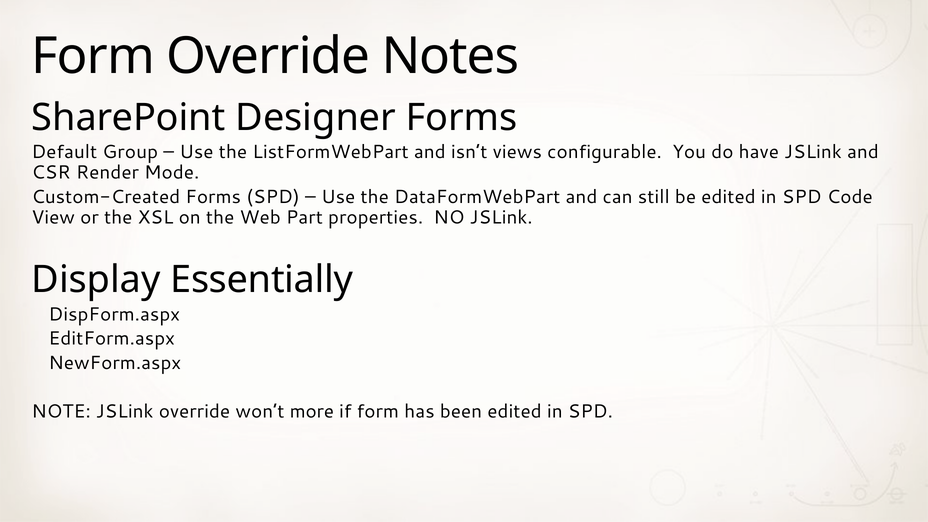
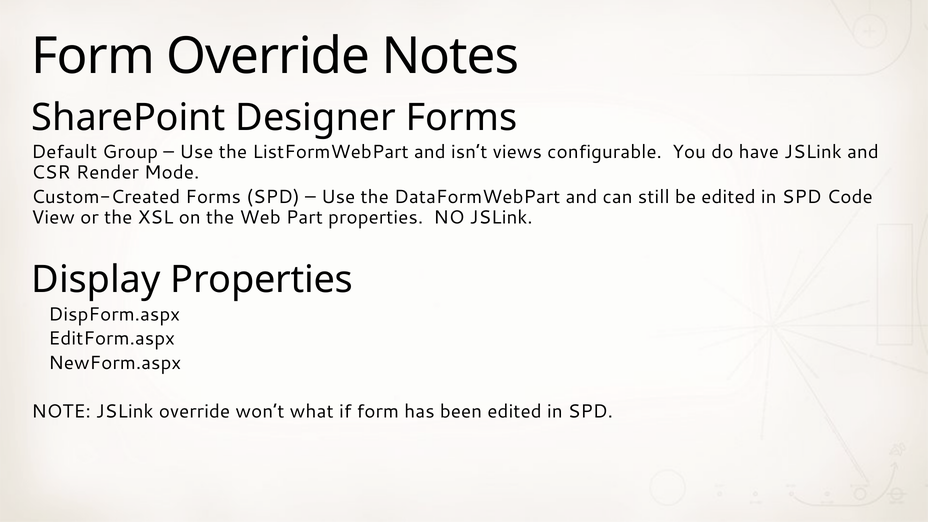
Display Essentially: Essentially -> Properties (262, 280)
more: more -> what (312, 411)
